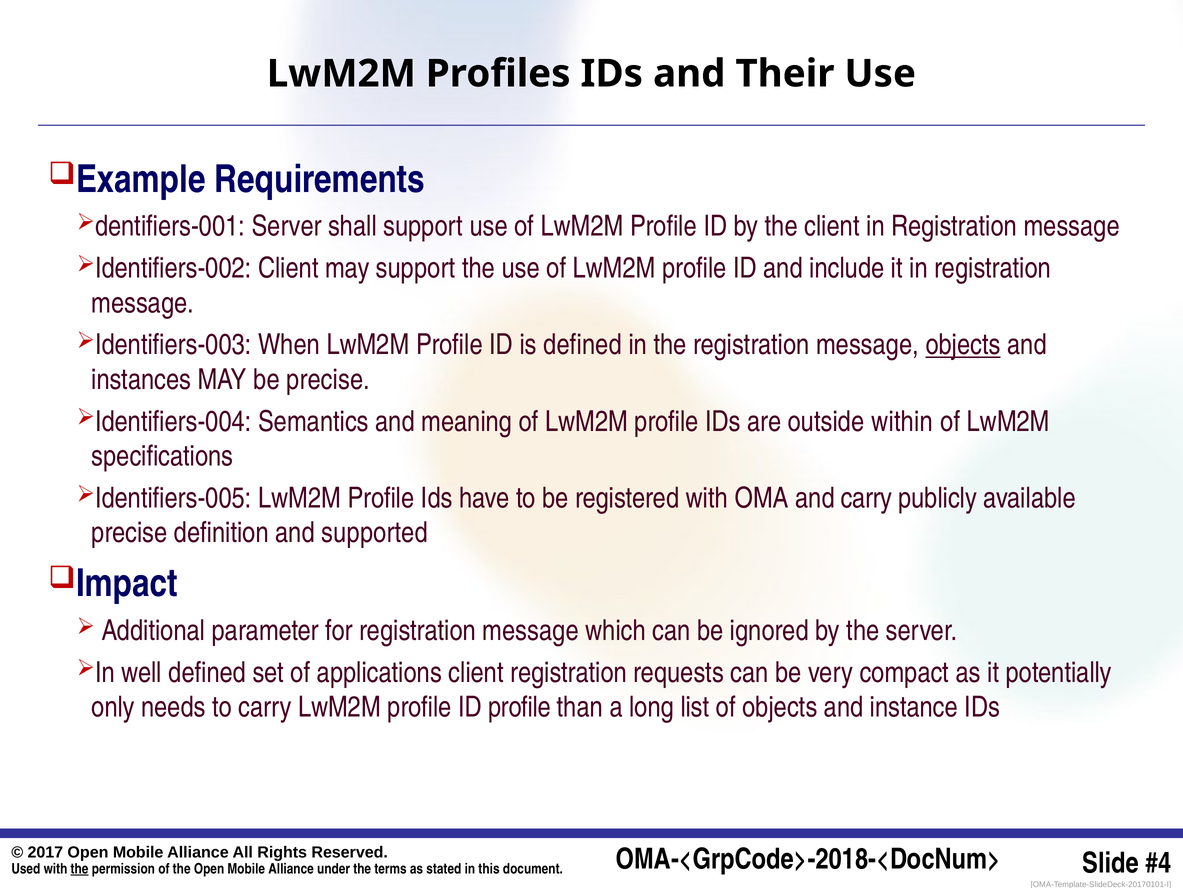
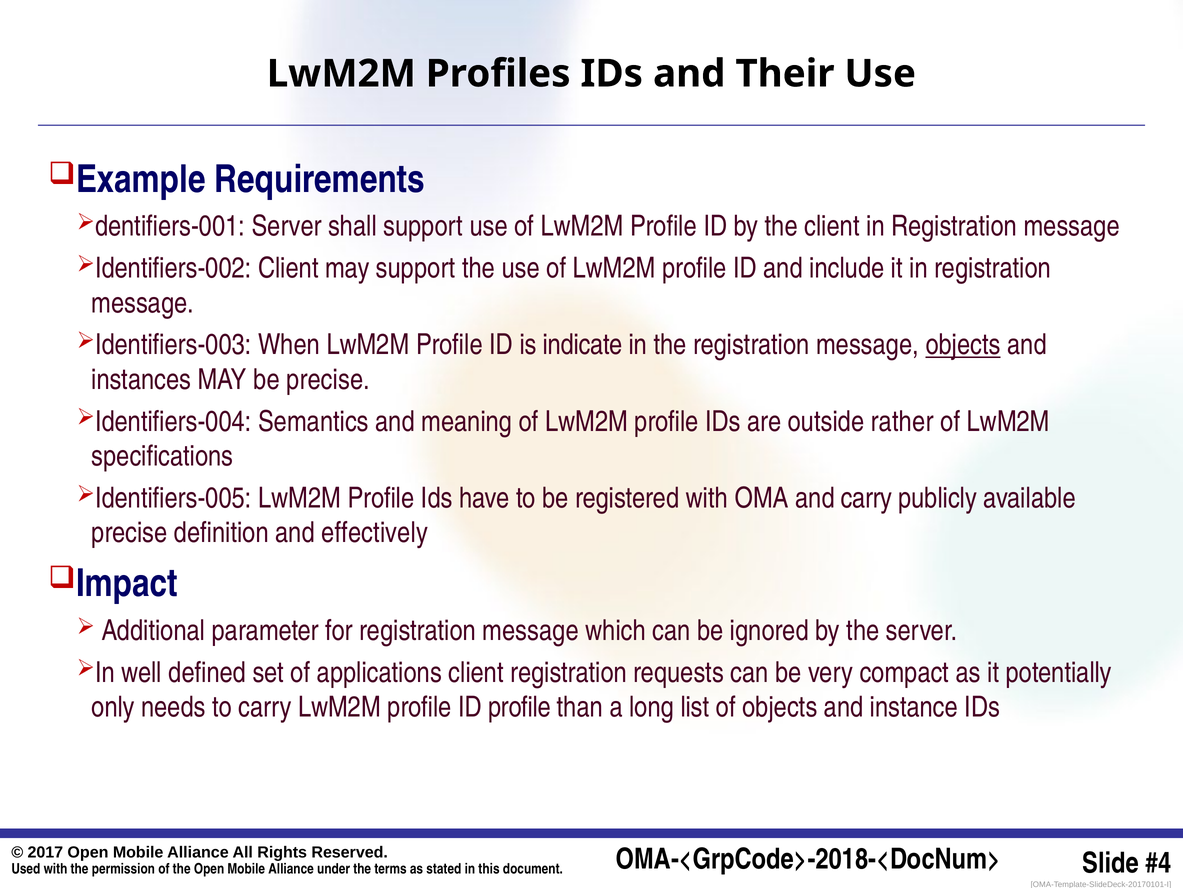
is defined: defined -> indicate (583, 345)
within: within -> rather (902, 421)
supported: supported -> effectively (375, 532)
the underline: present -> none (80, 868)
